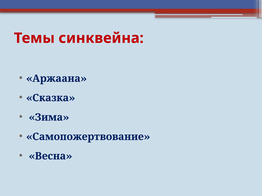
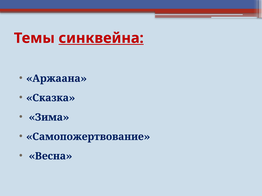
синквейна underline: none -> present (101, 38)
